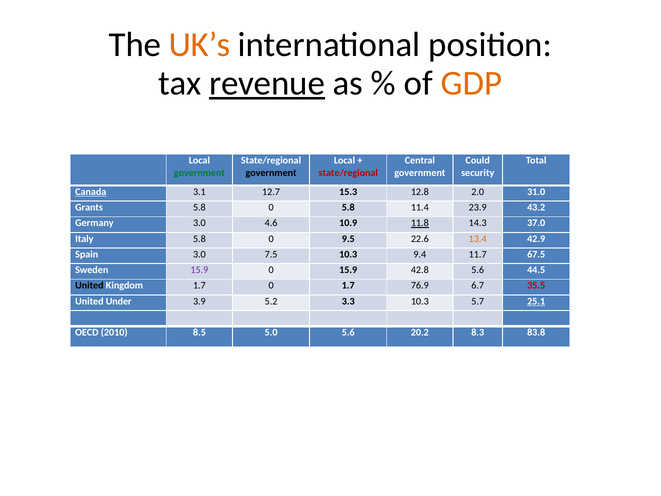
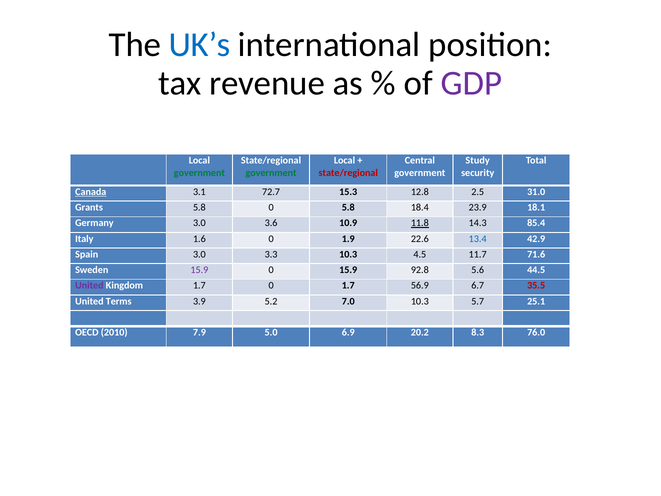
UK’s colour: orange -> blue (200, 45)
revenue underline: present -> none (267, 83)
GDP colour: orange -> purple (471, 83)
Could: Could -> Study (478, 161)
government colour: black -> green (271, 173)
12.7: 12.7 -> 72.7 (271, 192)
2.0: 2.0 -> 2.5 (478, 192)
11.4: 11.4 -> 18.4 (420, 207)
43.2: 43.2 -> 18.1 (536, 207)
4.6: 4.6 -> 3.6 (271, 223)
37.0: 37.0 -> 85.4 (536, 223)
Italy 5.8: 5.8 -> 1.6 (199, 239)
9.5: 9.5 -> 1.9 (348, 239)
13.4 colour: orange -> blue (478, 239)
7.5: 7.5 -> 3.3 (271, 254)
9.4: 9.4 -> 4.5 (420, 254)
67.5: 67.5 -> 71.6 (536, 254)
42.8: 42.8 -> 92.8 (420, 270)
United colour: black -> purple (89, 285)
76.9: 76.9 -> 56.9 (420, 285)
Under: Under -> Terms (119, 301)
3.3: 3.3 -> 7.0 (348, 301)
25.1 underline: present -> none (536, 301)
8.5: 8.5 -> 7.9 (199, 332)
5.0 5.6: 5.6 -> 6.9 (348, 332)
83.8: 83.8 -> 76.0 (536, 332)
